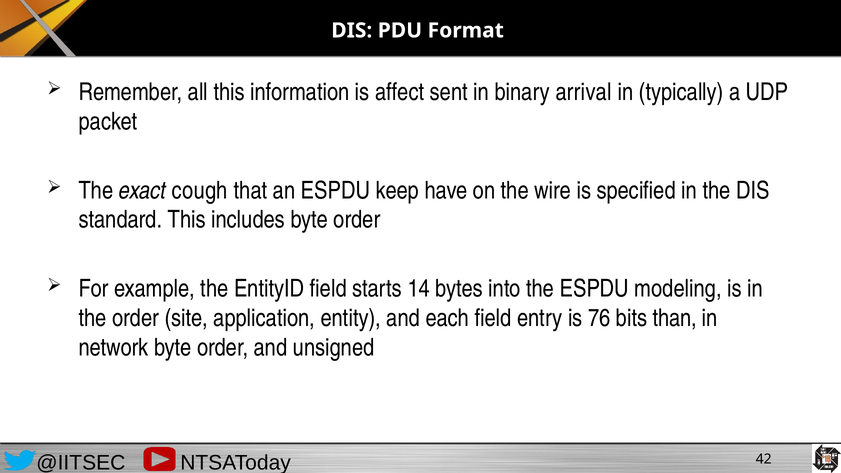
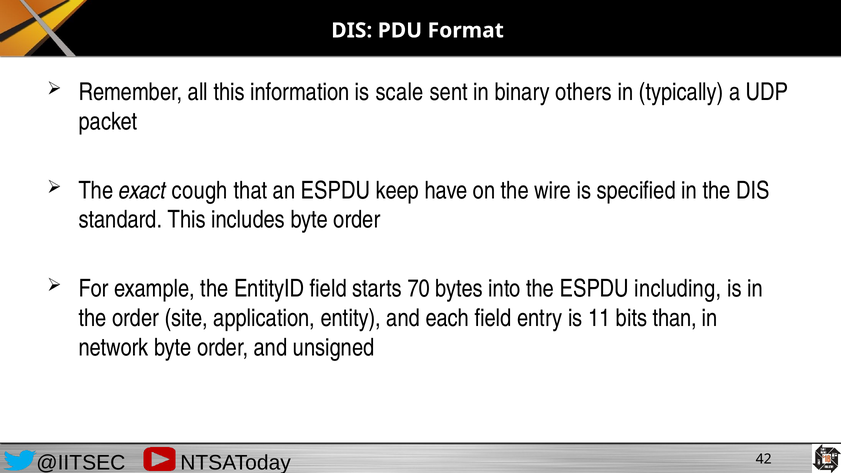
affect: affect -> scale (400, 92)
arrival: arrival -> others (584, 92)
14: 14 -> 70 (419, 289)
modeling: modeling -> including (678, 289)
76: 76 -> 11 (599, 318)
